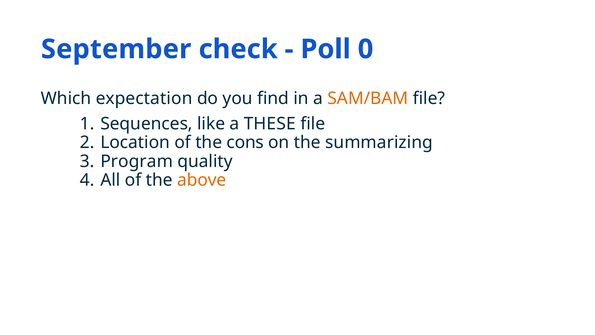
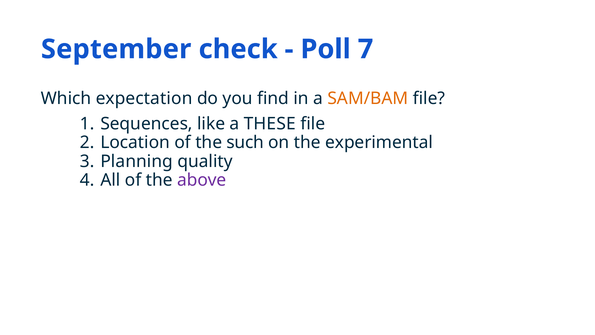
0: 0 -> 7 (366, 49)
cons: cons -> such (245, 142)
summarizing: summarizing -> experimental (379, 142)
Program: Program -> Planning (137, 161)
above colour: orange -> purple (202, 180)
